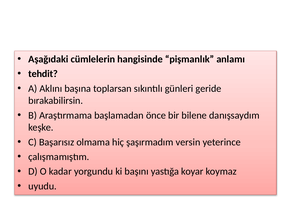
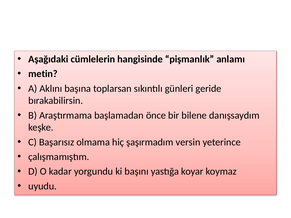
tehdit: tehdit -> metin (43, 74)
